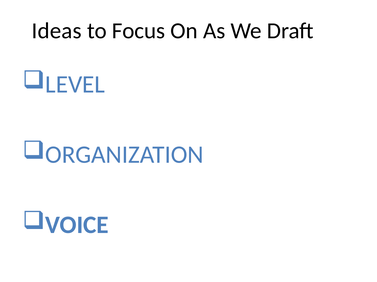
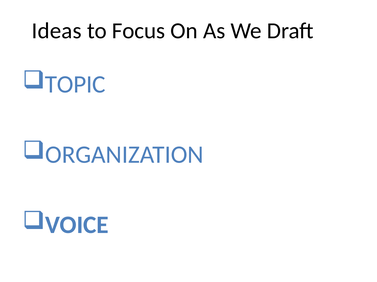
LEVEL: LEVEL -> TOPIC (75, 85)
